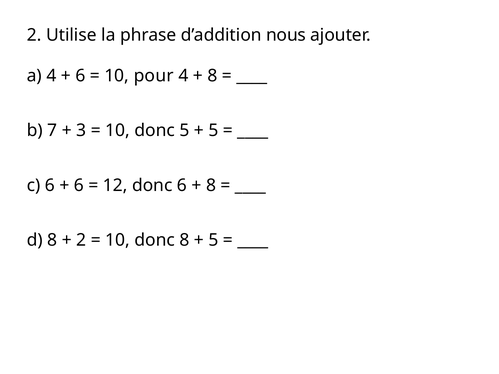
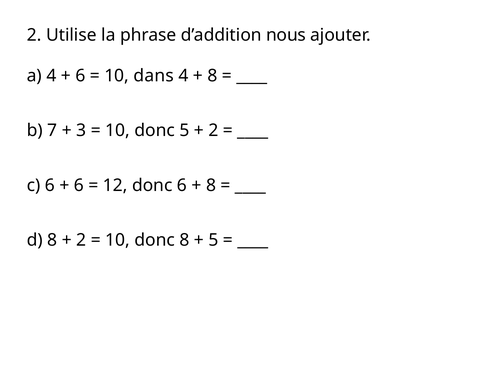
pour: pour -> dans (154, 76)
5: 5 -> 2 (213, 131)
